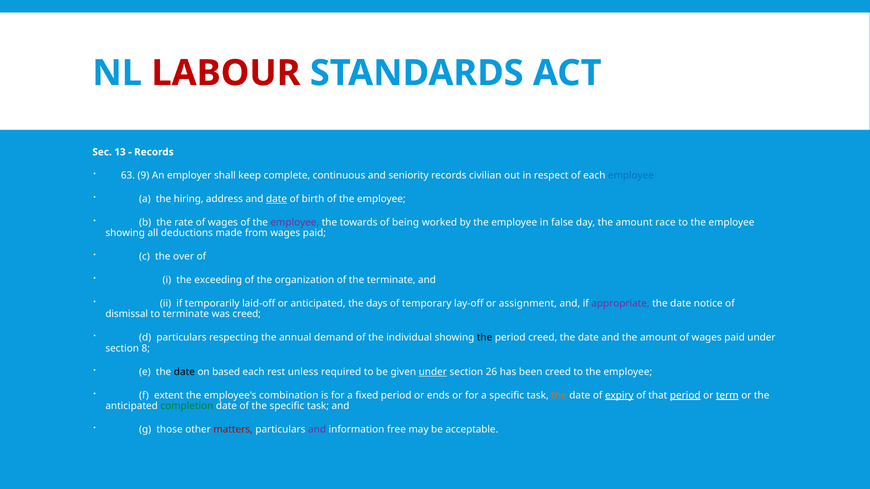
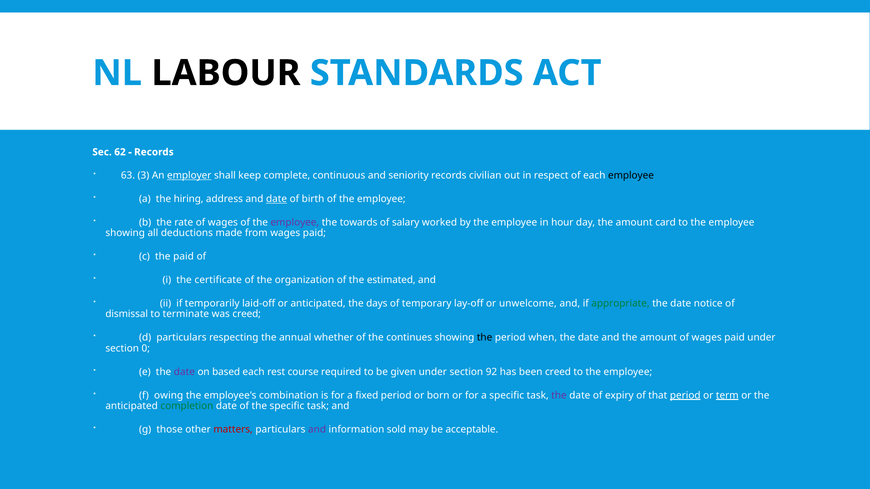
LABOUR colour: red -> black (226, 73)
13: 13 -> 62 (120, 152)
9: 9 -> 3 (143, 176)
employer underline: none -> present (189, 176)
employee colour: blue -> black (631, 176)
being: being -> salary (406, 223)
false: false -> hour (562, 223)
race: race -> card (666, 223)
the over: over -> paid (184, 257)
exceeding: exceeding -> certificate (218, 280)
the terminate: terminate -> estimated (391, 280)
assignment: assignment -> unwelcome (528, 304)
appropriate colour: purple -> green (620, 304)
demand: demand -> whether (334, 338)
individual: individual -> continues (409, 338)
period creed: creed -> when (543, 338)
8: 8 -> 0 (146, 349)
date colour: black -> purple (184, 372)
unless: unless -> course (303, 372)
under underline: present -> none (433, 372)
26: 26 -> 92 (491, 372)
extent: extent -> owing (169, 396)
ends: ends -> born (438, 396)
the colour: orange -> purple (559, 396)
expiry underline: present -> none (619, 396)
free: free -> sold (396, 430)
